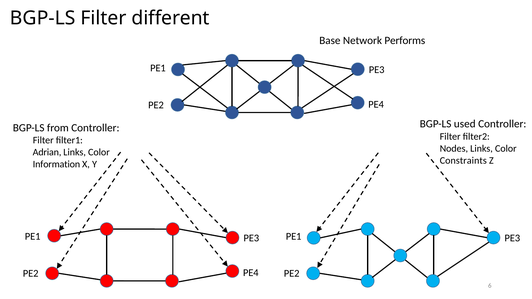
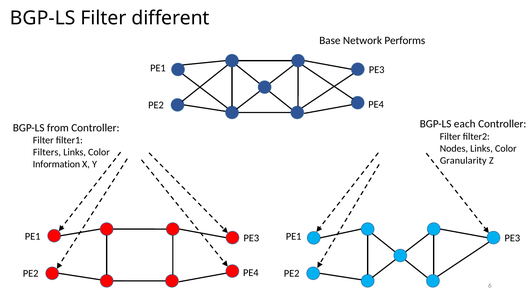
used: used -> each (465, 124)
Adrian: Adrian -> Filters (47, 152)
Constraints: Constraints -> Granularity (463, 161)
